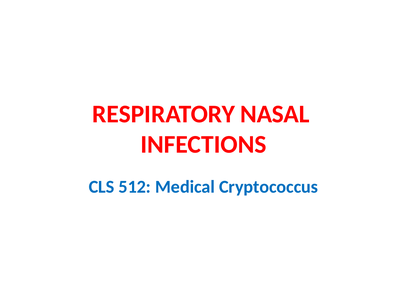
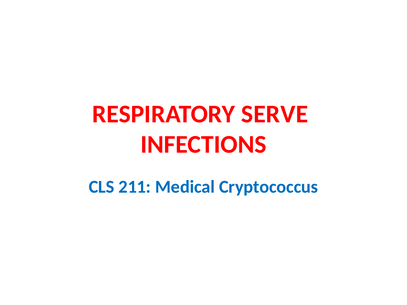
NASAL: NASAL -> SERVE (275, 114)
512: 512 -> 211 (135, 187)
